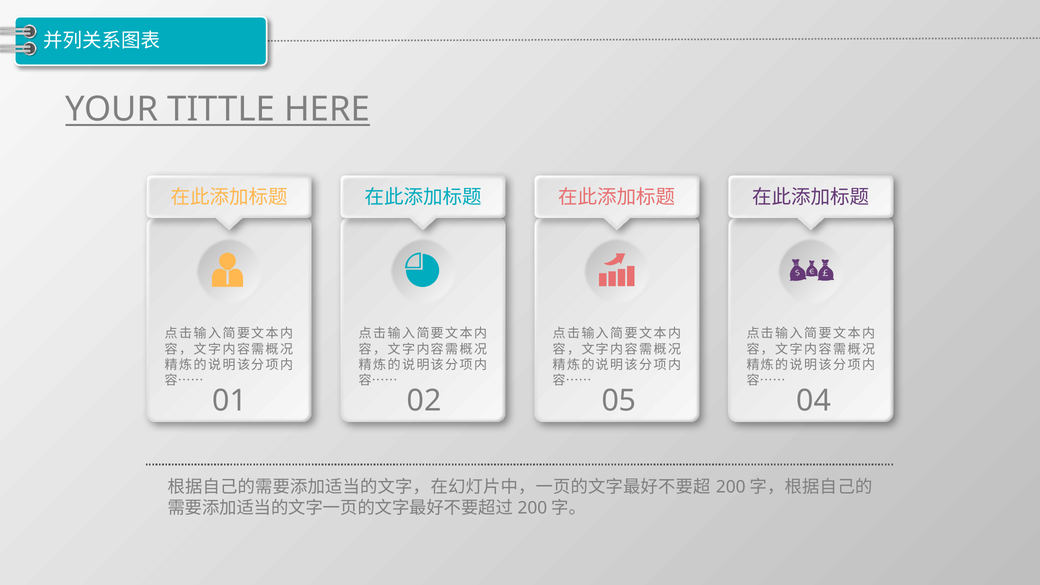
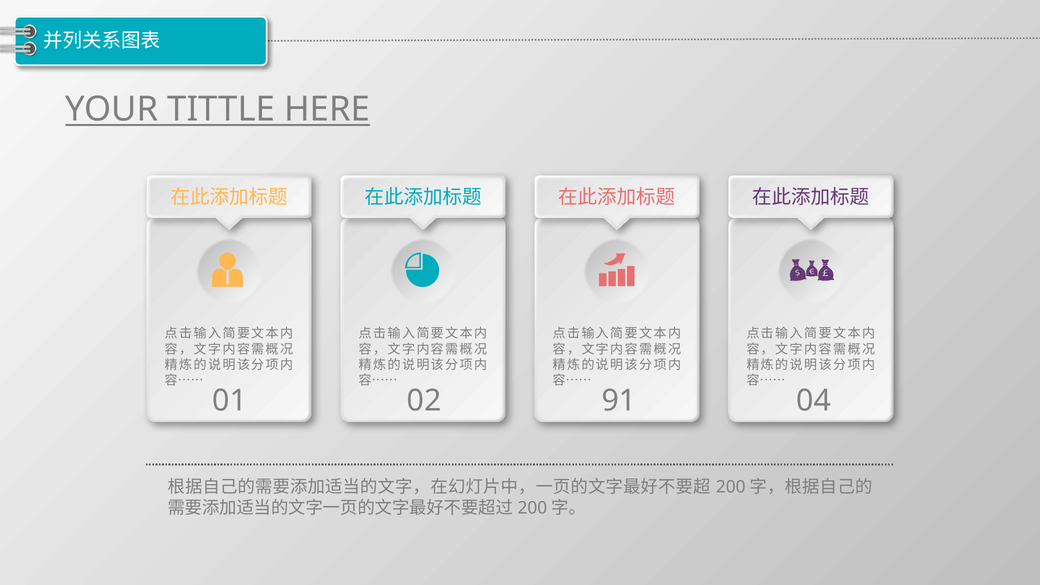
05: 05 -> 91 (619, 400)
